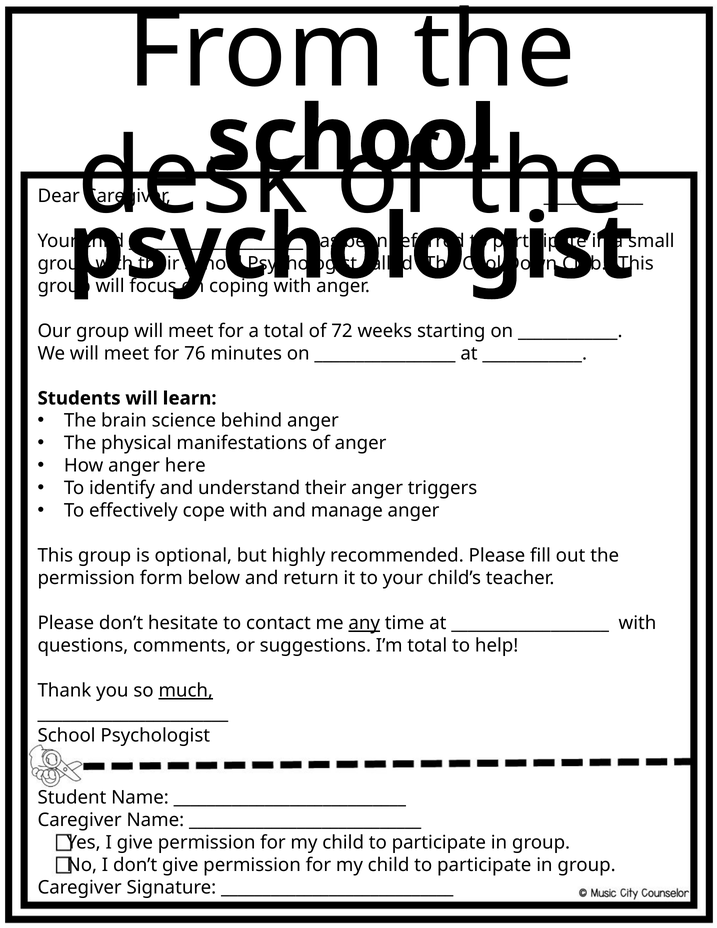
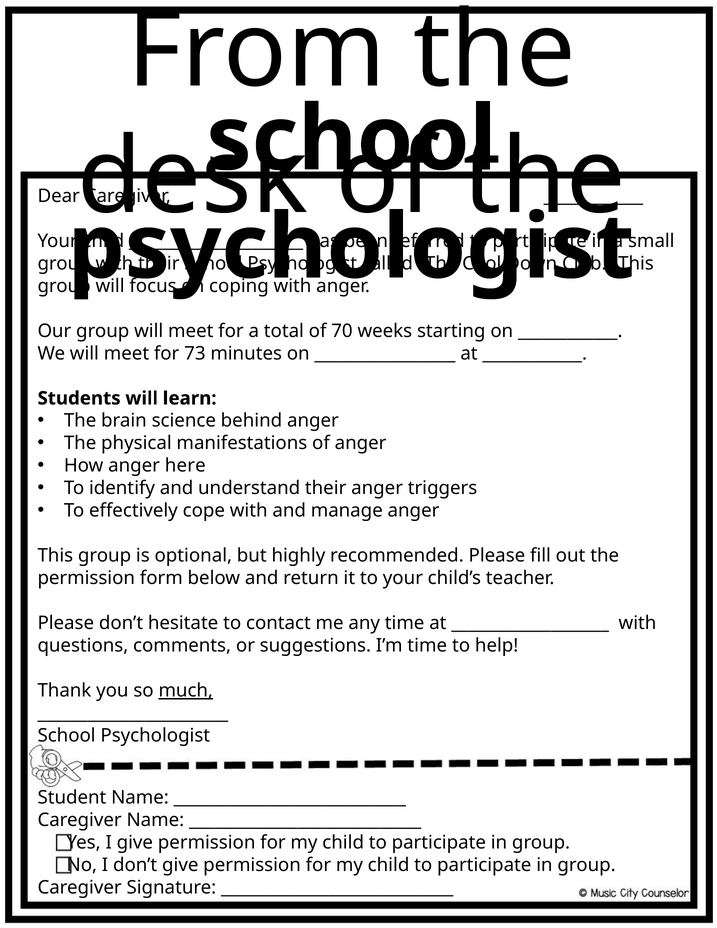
72: 72 -> 70 (342, 331)
76: 76 -> 73 (195, 353)
any underline: present -> none (364, 623)
I’m total: total -> time (427, 646)
